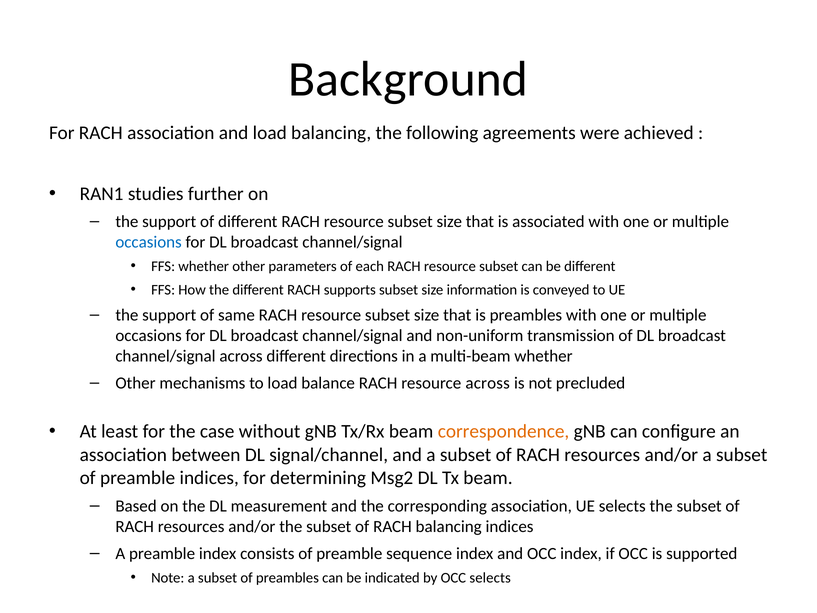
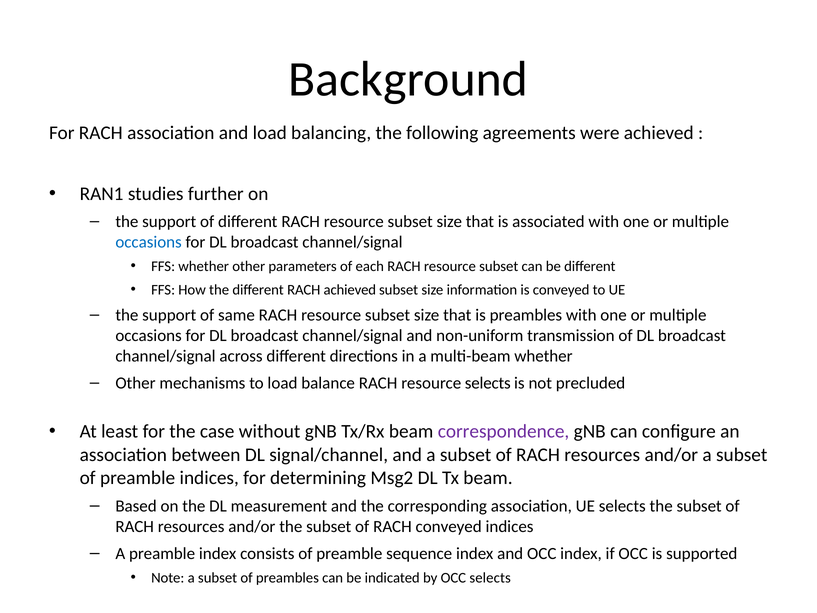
RACH supports: supports -> achieved (350, 290)
resource across: across -> selects (488, 383)
correspondence colour: orange -> purple (504, 431)
RACH balancing: balancing -> conveyed (449, 526)
